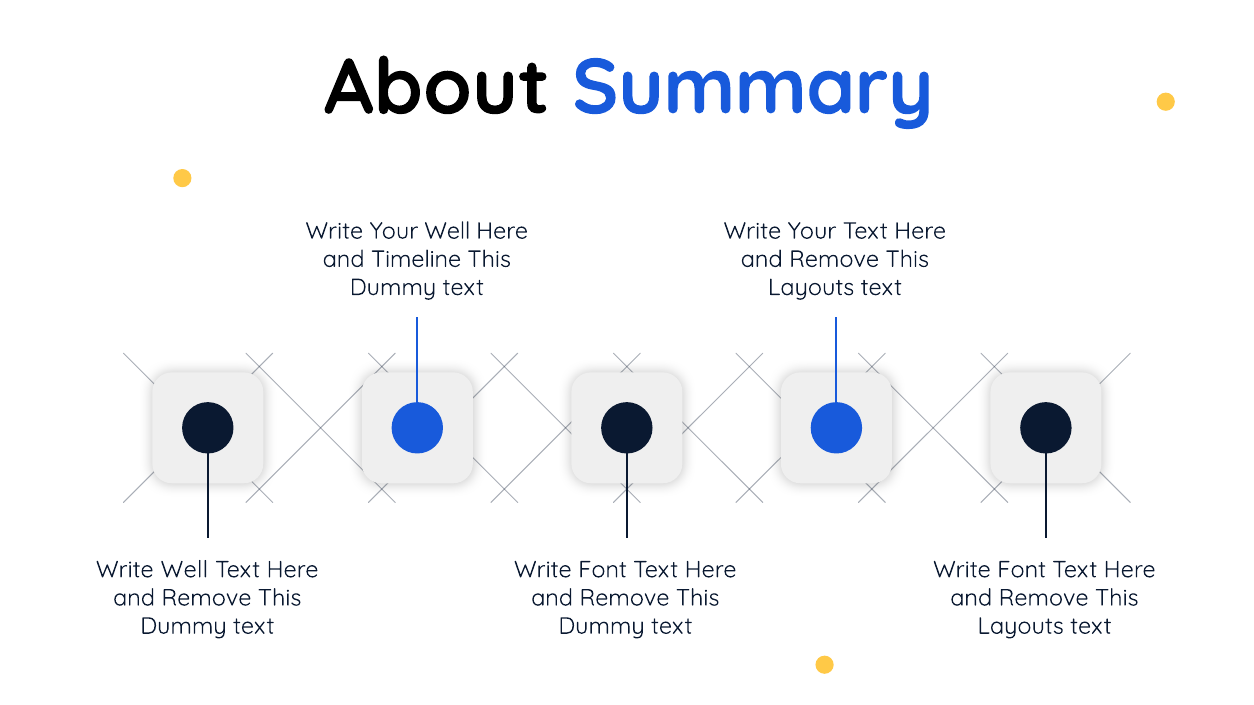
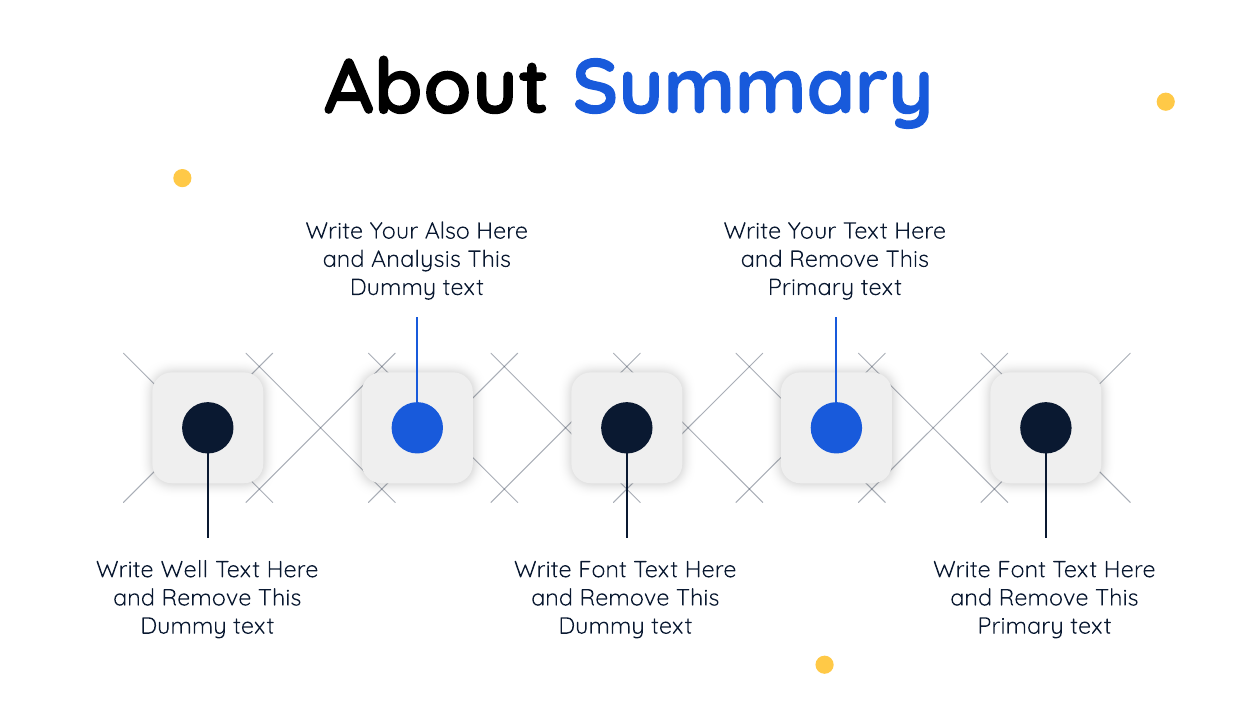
Your Well: Well -> Also (447, 231)
Timeline: Timeline -> Analysis (416, 259)
Layouts: Layouts -> Primary (811, 287)
Layouts: Layouts -> Primary (1021, 626)
